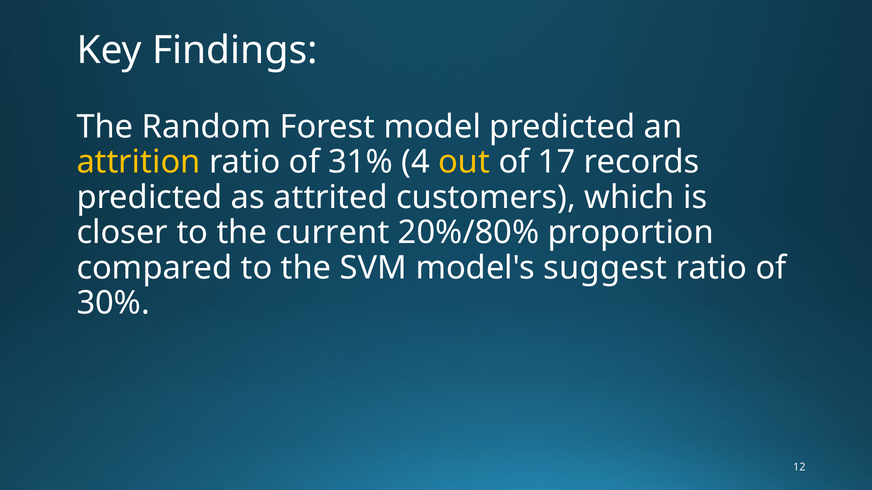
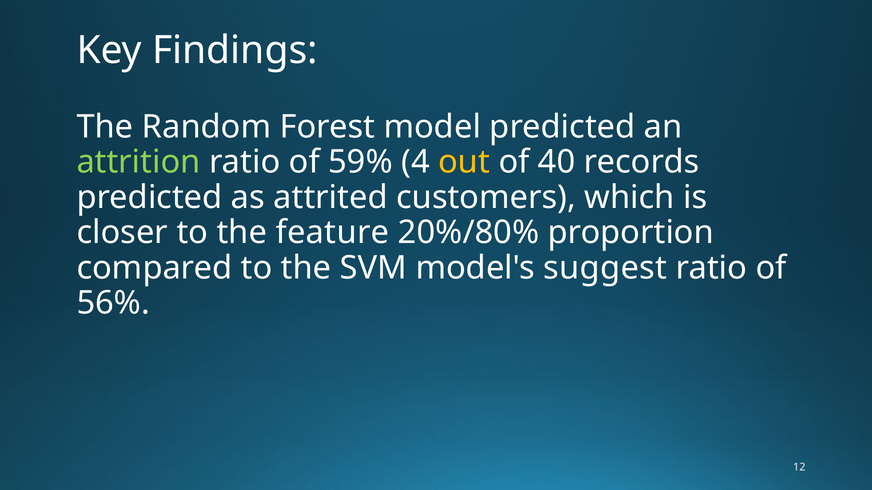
attrition colour: yellow -> light green (139, 162)
31%: 31% -> 59% (361, 162)
17: 17 -> 40 (557, 162)
current: current -> feature (332, 233)
30%: 30% -> 56% (113, 303)
